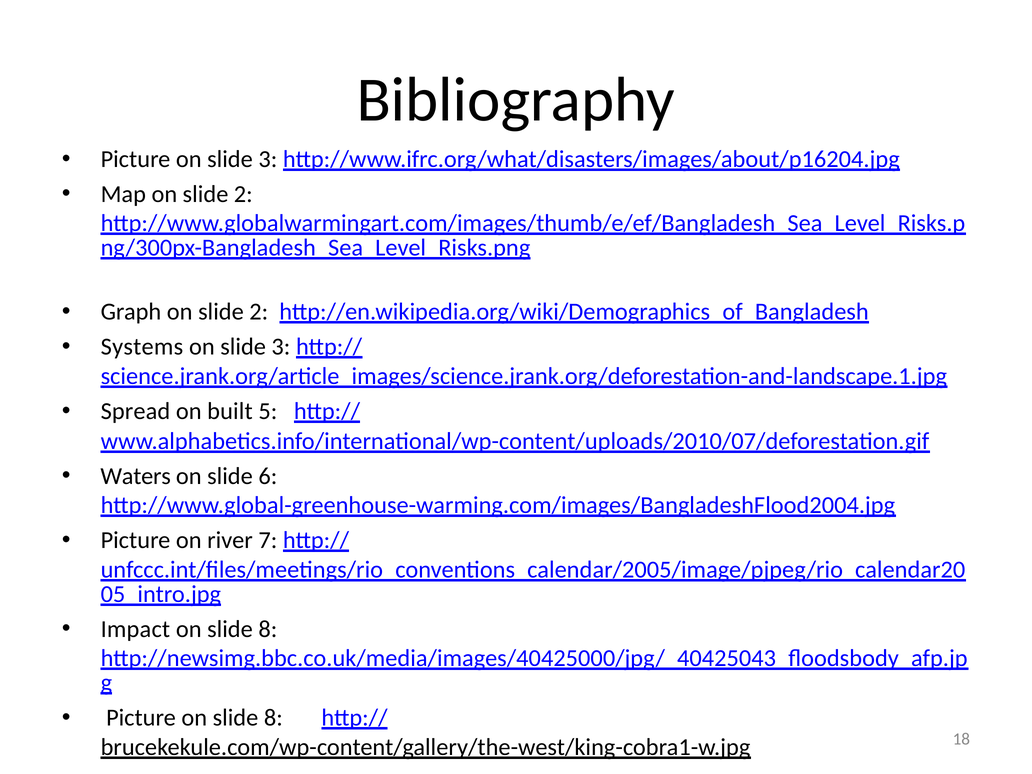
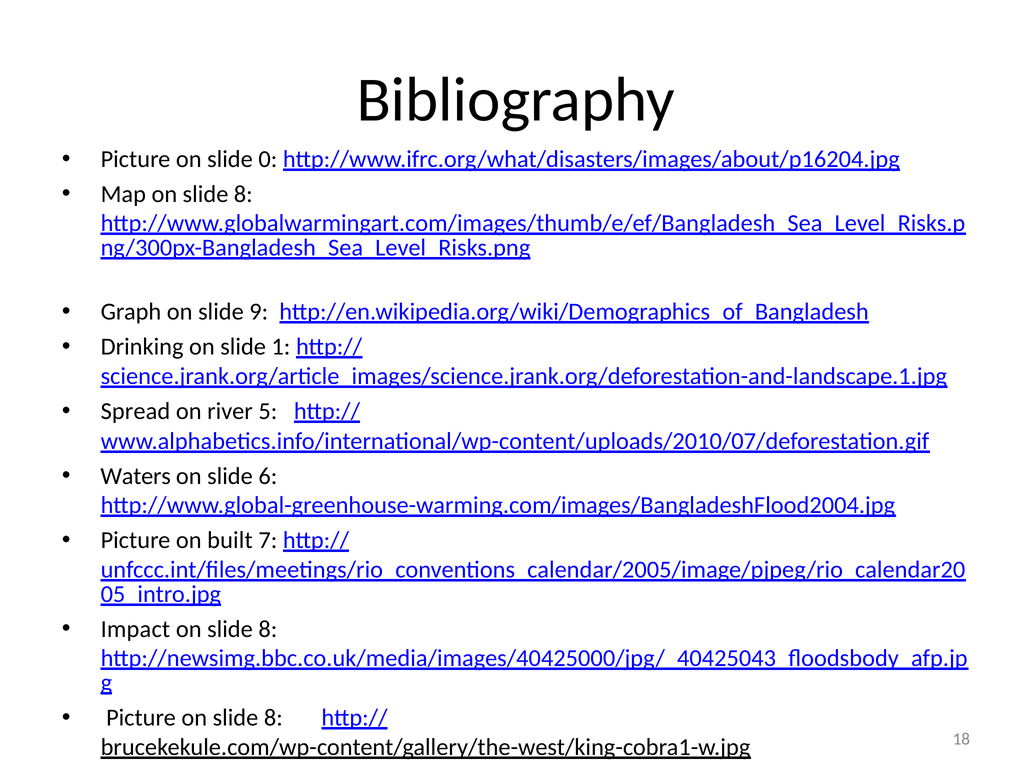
Picture on slide 3: 3 -> 0 (268, 159)
Map on slide 2: 2 -> 8 (243, 194)
Graph on slide 2: 2 -> 9 (259, 312)
Systems: Systems -> Drinking (142, 347)
3: 3 -> 1 (281, 347)
built: built -> river (230, 411)
river: river -> built (230, 540)
